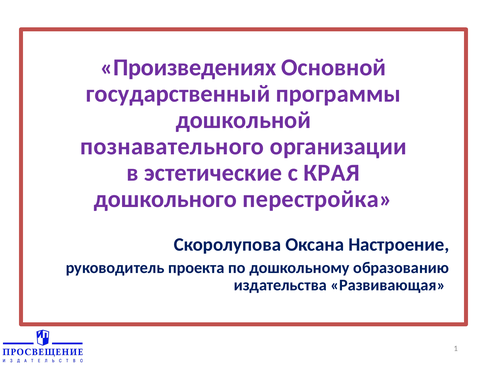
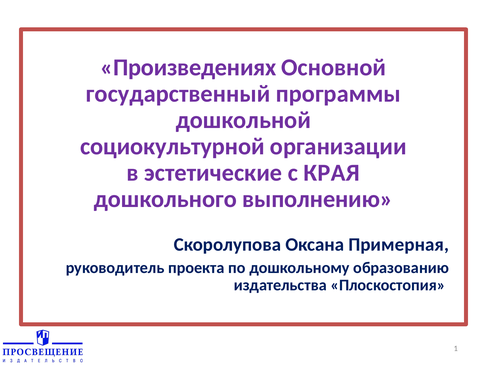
познавательного: познавательного -> социокультурной (172, 147)
перестройка: перестройка -> выполнению (318, 199)
Настроение: Настроение -> Примерная (399, 245)
Развивающая: Развивающая -> Плоскостопия (388, 285)
